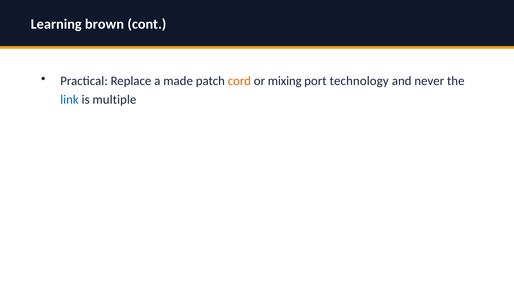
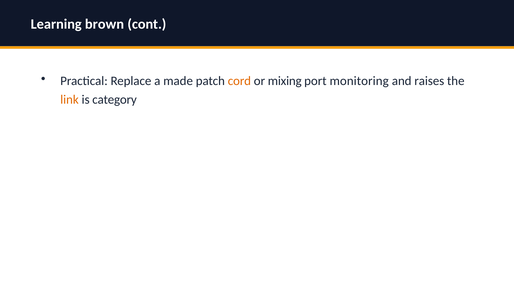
technology: technology -> monitoring (359, 81)
never: never -> raises (429, 81)
link colour: blue -> orange (70, 100)
multiple: multiple -> category (115, 100)
